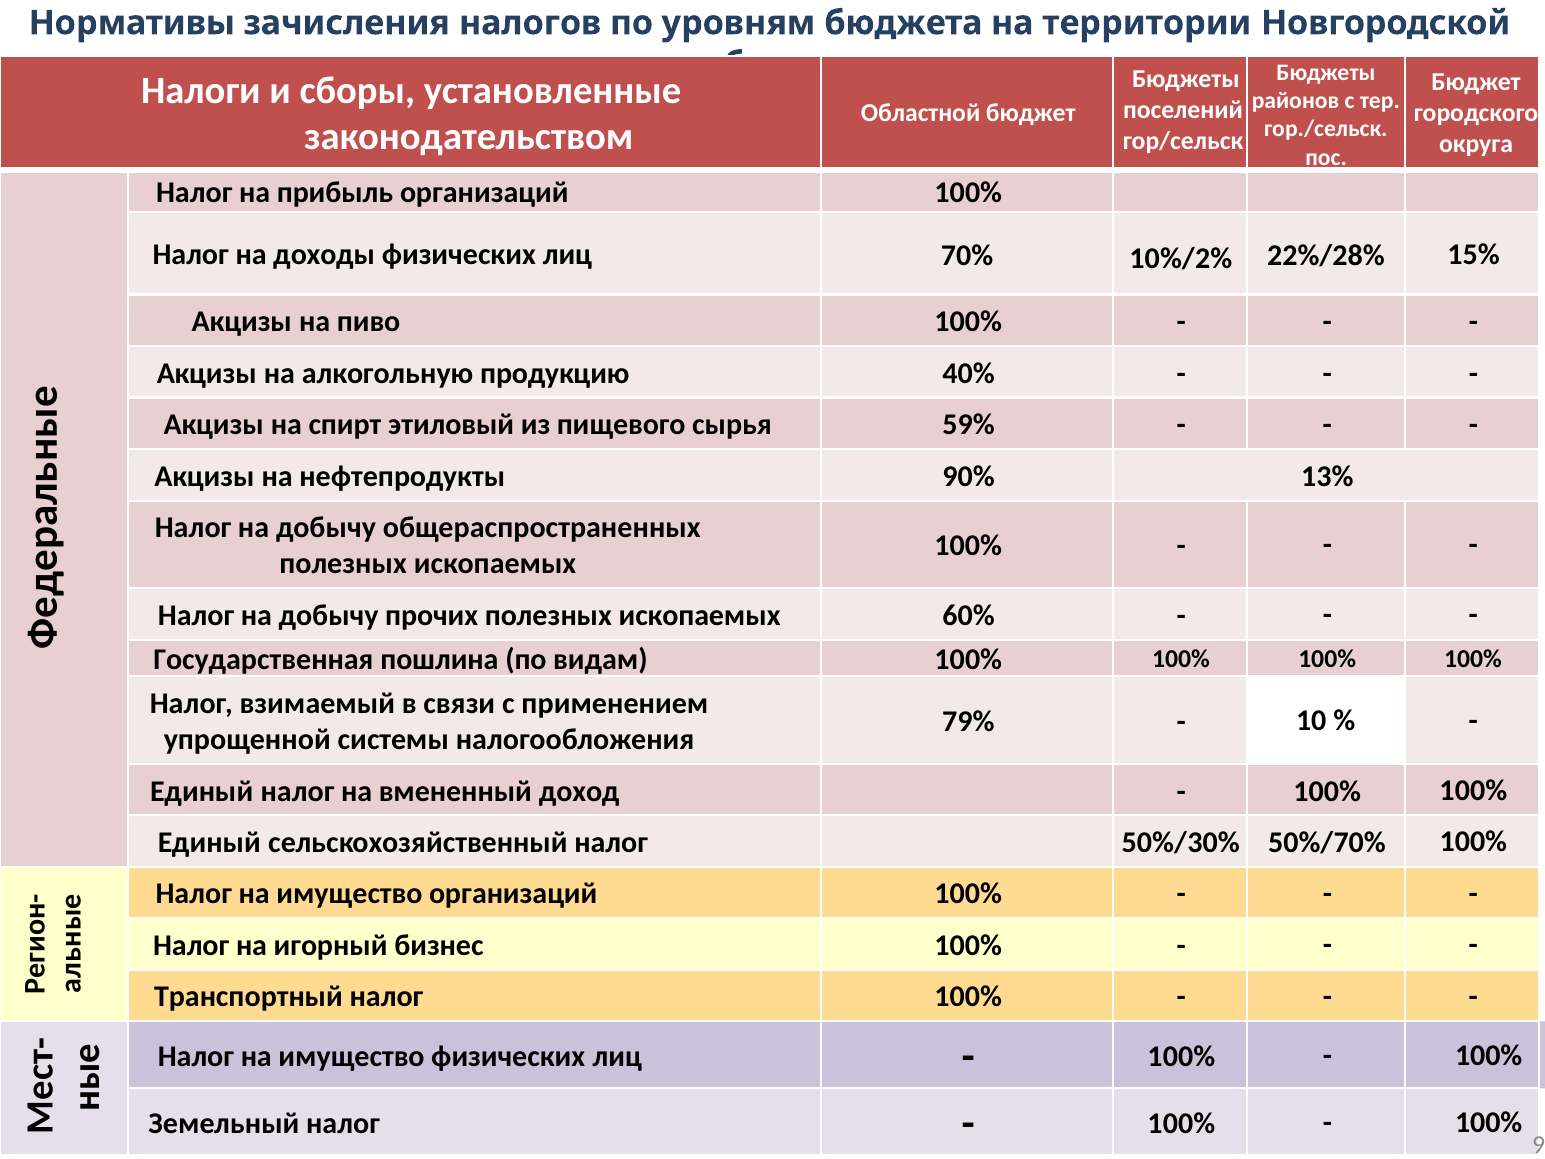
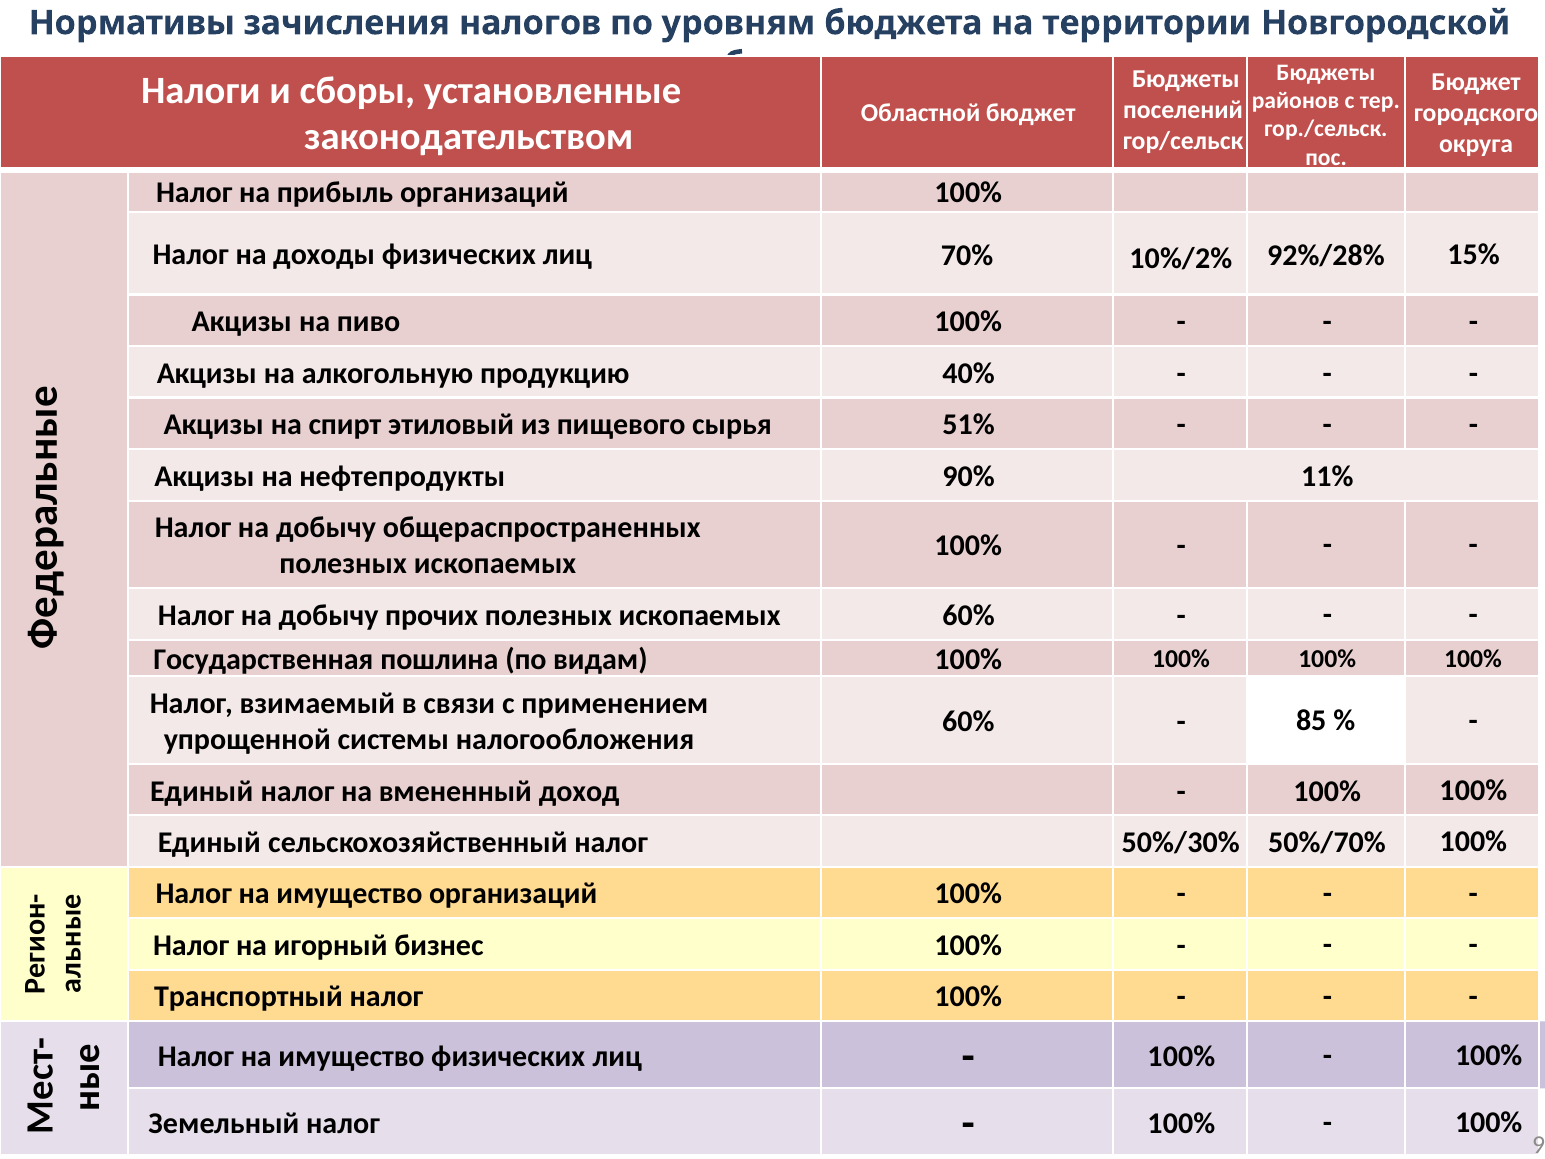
22%/28%: 22%/28% -> 92%/28% (1326, 255)
59%: 59% -> 51% (968, 425)
13%: 13% -> 11% (1327, 476)
79%: 79% -> 60% (968, 721)
10: 10 -> 85 (1311, 720)
